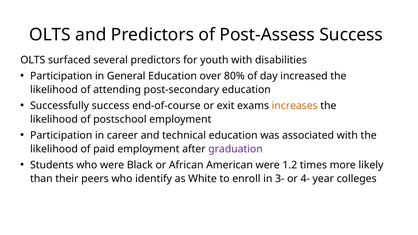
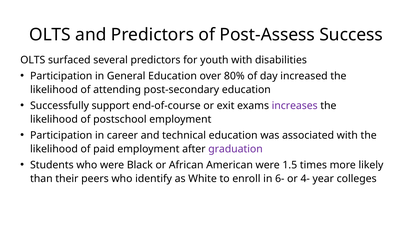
Successfully success: success -> support (111, 106)
increases colour: orange -> purple (295, 106)
1.2: 1.2 -> 1.5 (290, 165)
3-: 3- -> 6- (280, 179)
